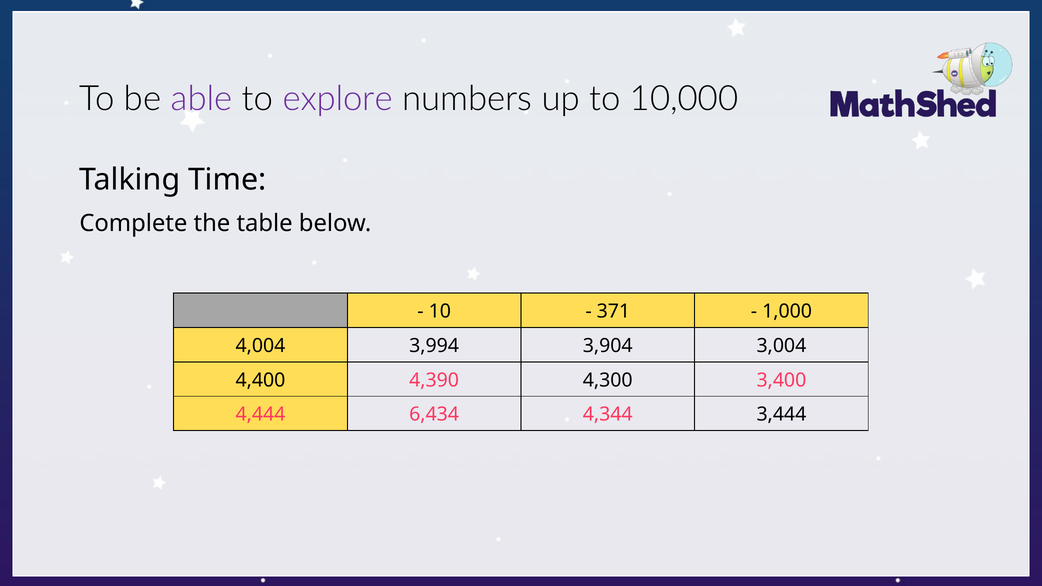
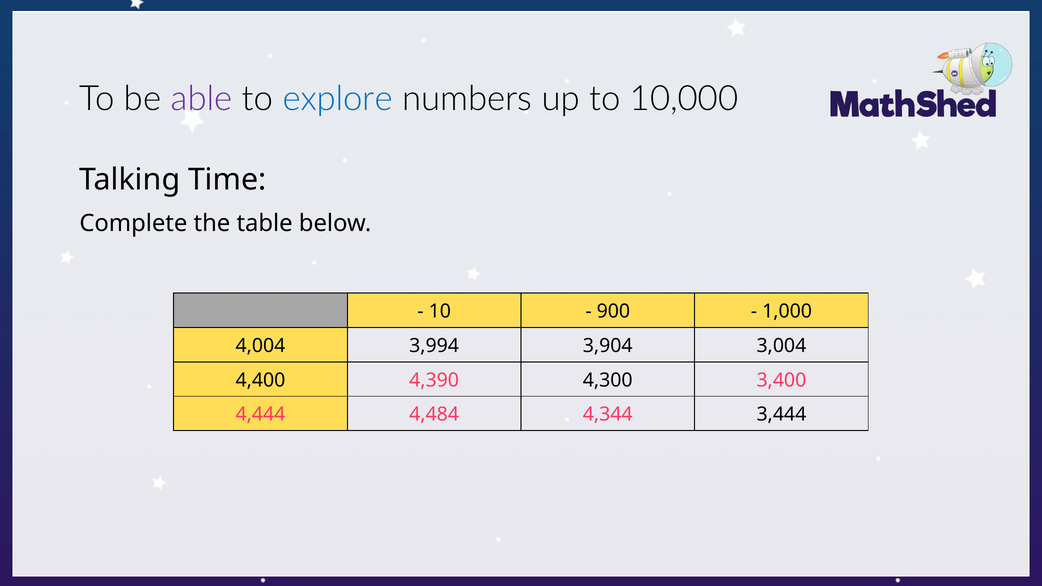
explore colour: purple -> blue (338, 99)
371: 371 -> 900 (613, 311)
6,434: 6,434 -> 4,484 (434, 415)
